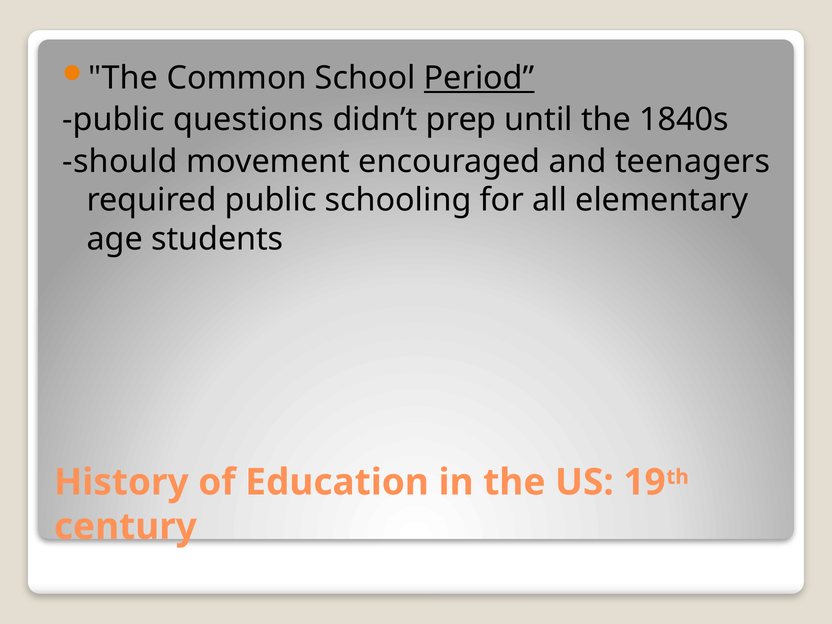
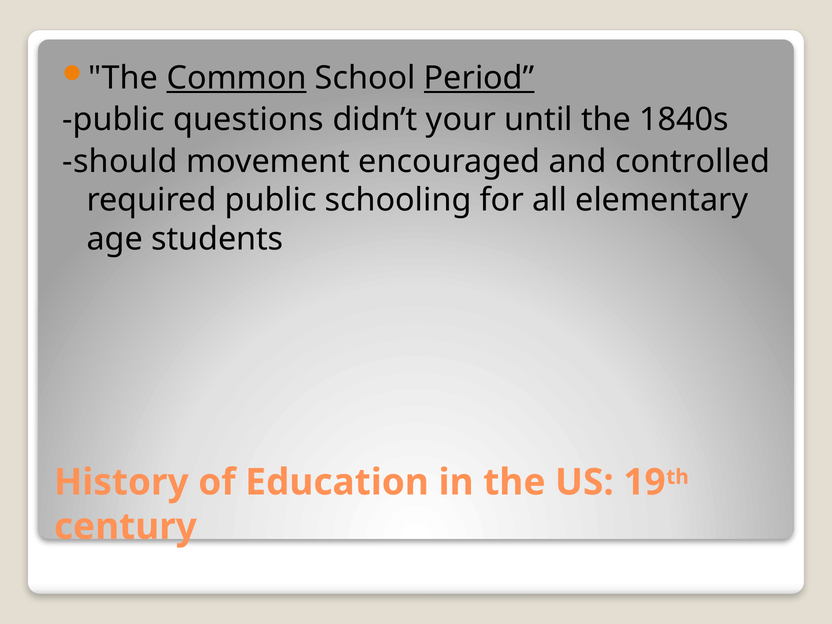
Common underline: none -> present (237, 78)
prep: prep -> your (461, 120)
teenagers: teenagers -> controlled (693, 161)
